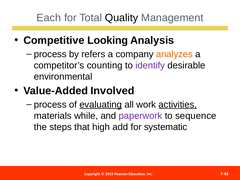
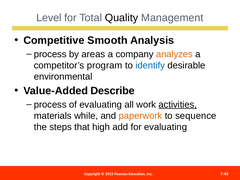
Each: Each -> Level (49, 18)
Looking: Looking -> Smooth (107, 40)
refers: refers -> areas (93, 54)
counting: counting -> program (105, 65)
identify colour: purple -> blue (150, 65)
Involved: Involved -> Describe (113, 91)
evaluating underline: present -> none (101, 105)
paperwork colour: purple -> orange (140, 116)
for systematic: systematic -> evaluating (166, 127)
